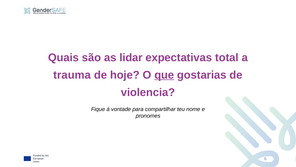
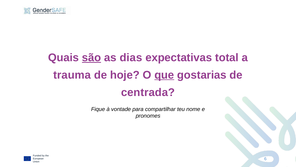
são underline: none -> present (92, 57)
lidar: lidar -> dias (131, 57)
violencia: violencia -> centrada (148, 92)
